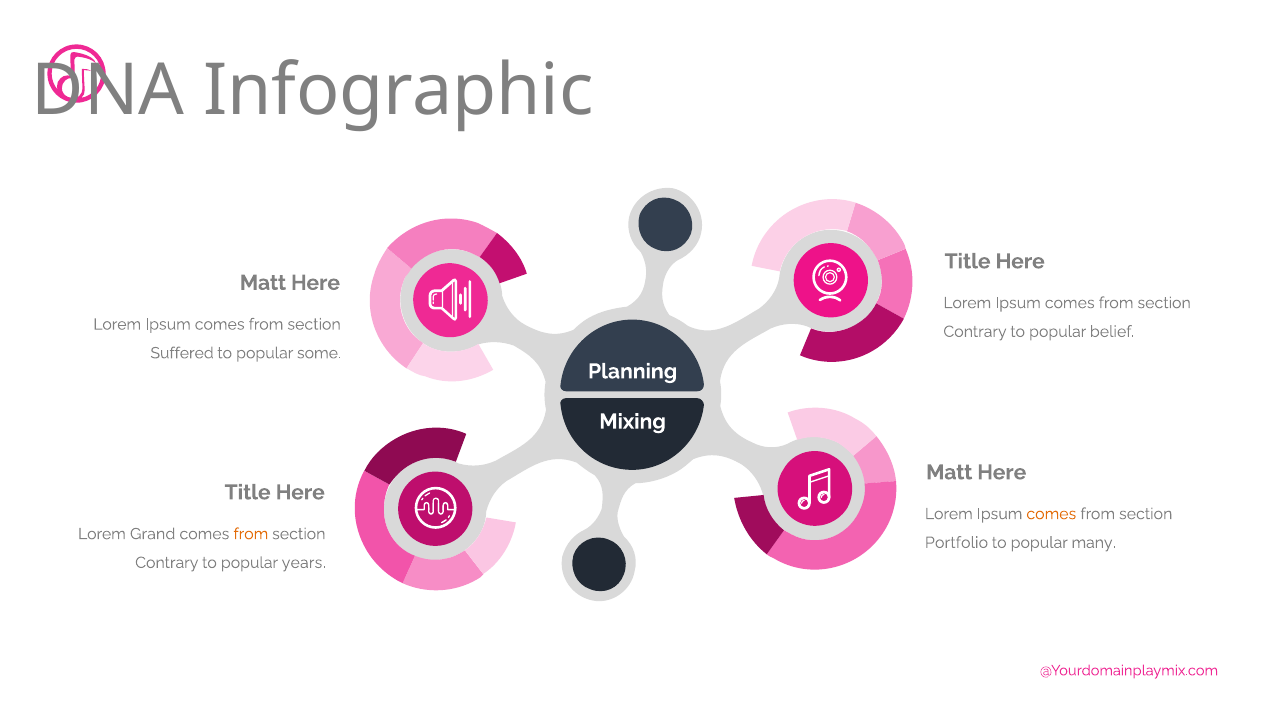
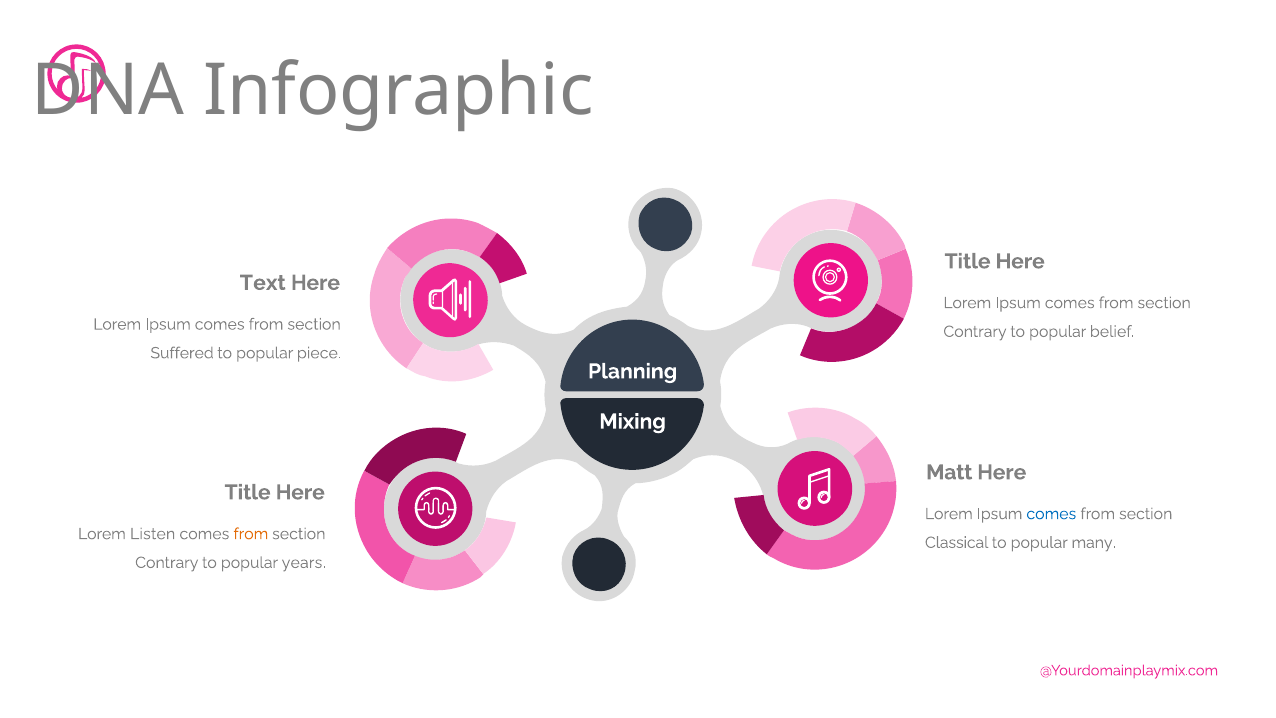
Matt: Matt -> Text (263, 283)
some: some -> piece (319, 353)
comes colour: orange -> blue (1051, 514)
Grand: Grand -> Listen (153, 534)
Portfolio: Portfolio -> Classical (957, 542)
